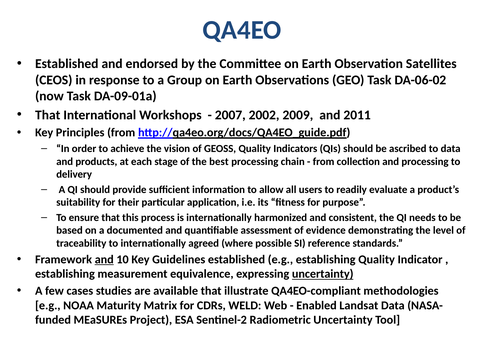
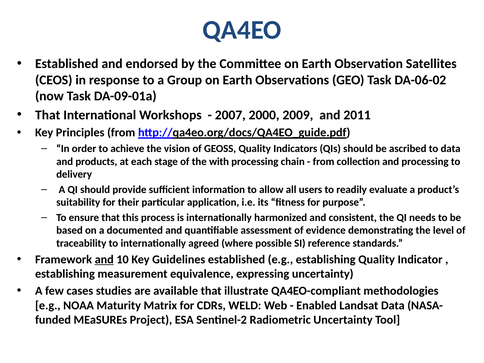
2002: 2002 -> 2000 (264, 115)
best: best -> with (219, 162)
uncertainty underline: present -> none (323, 274)
